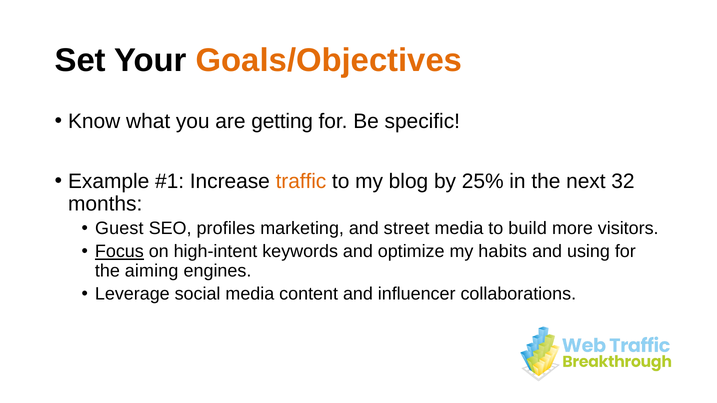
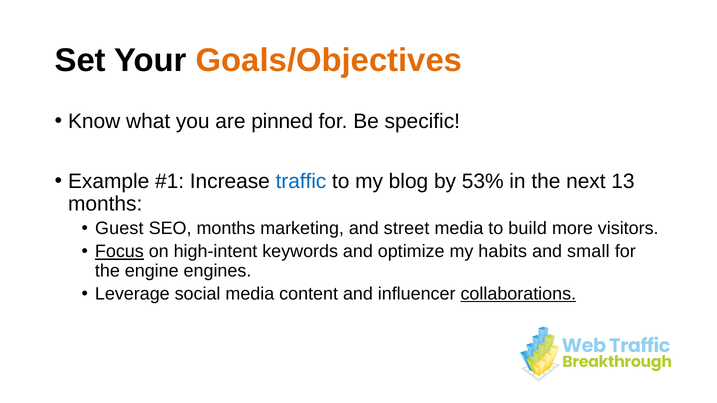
getting: getting -> pinned (282, 121)
traffic colour: orange -> blue (301, 181)
25%: 25% -> 53% (483, 181)
32: 32 -> 13 (623, 181)
SEO profiles: profiles -> months (226, 229)
using: using -> small (588, 252)
aiming: aiming -> engine (152, 271)
collaborations underline: none -> present (518, 294)
